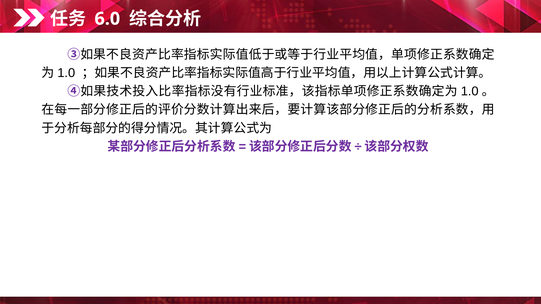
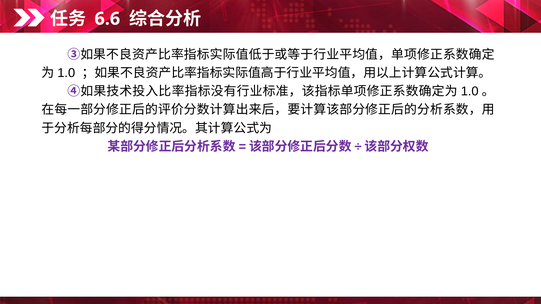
6.0: 6.0 -> 6.6 (107, 19)
